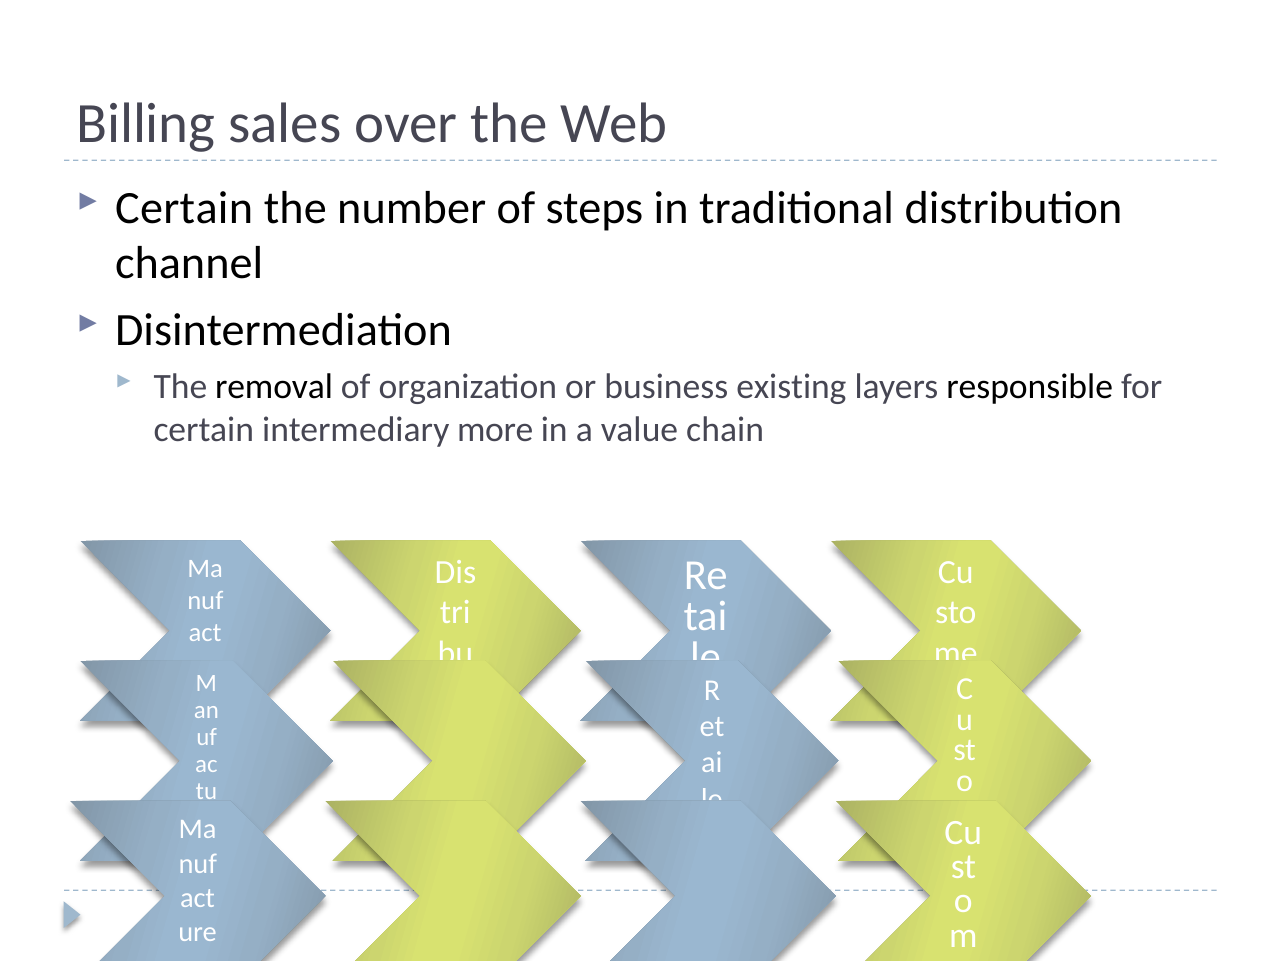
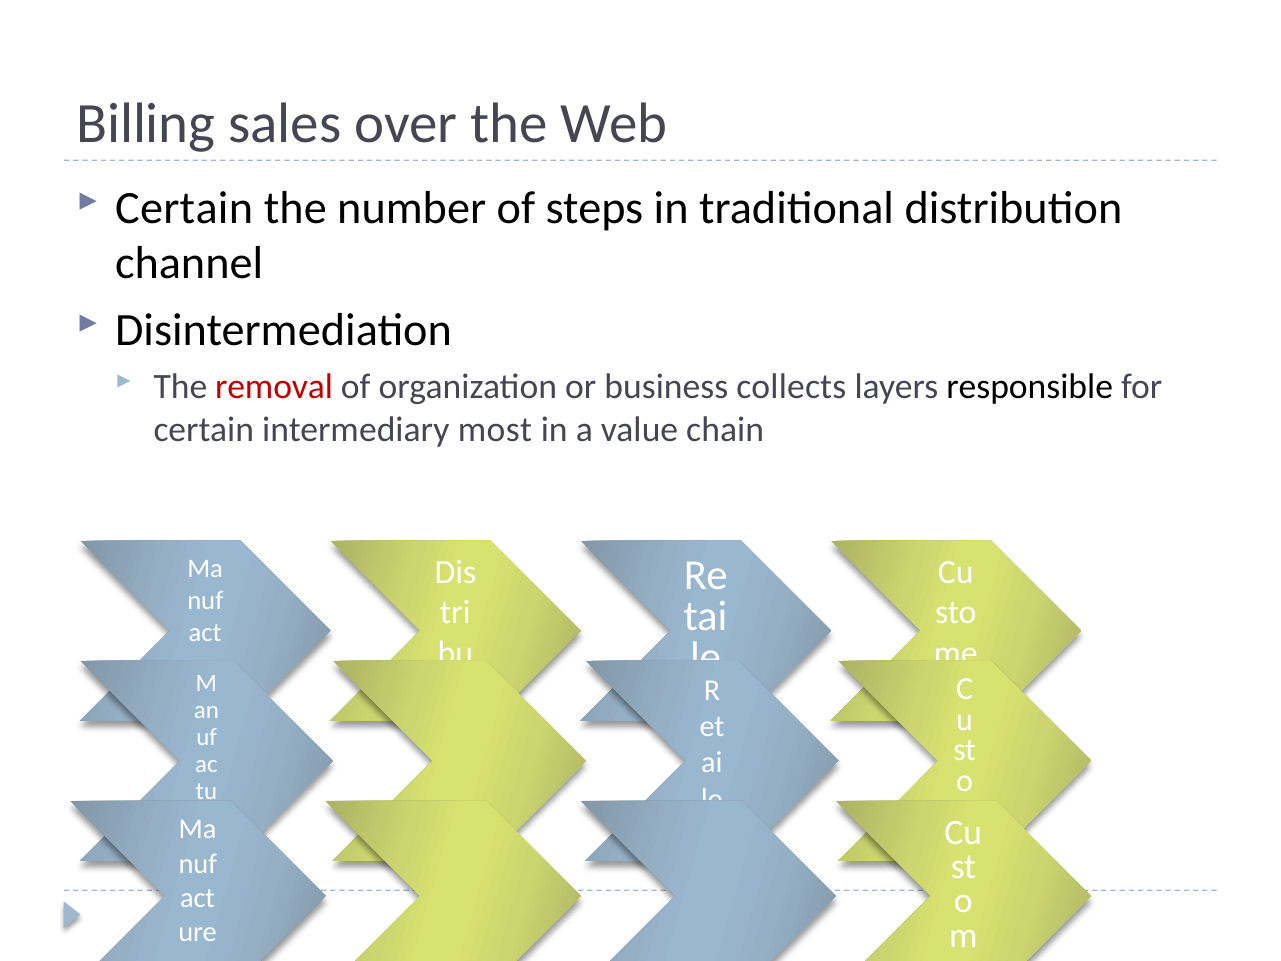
removal colour: black -> red (274, 387)
existing: existing -> collects (791, 387)
more: more -> most (495, 430)
